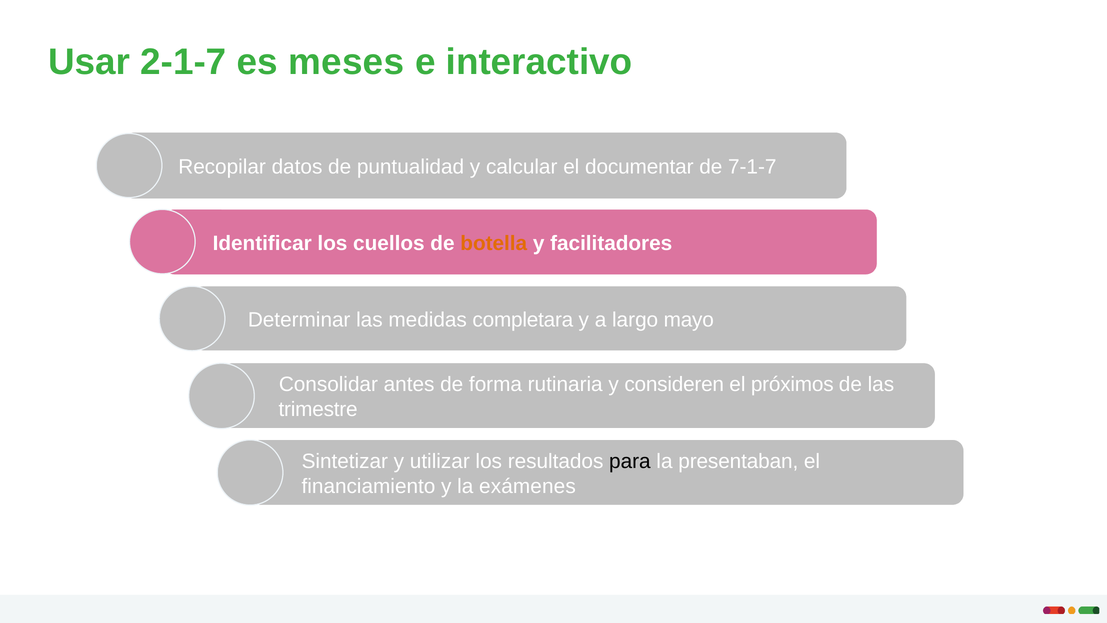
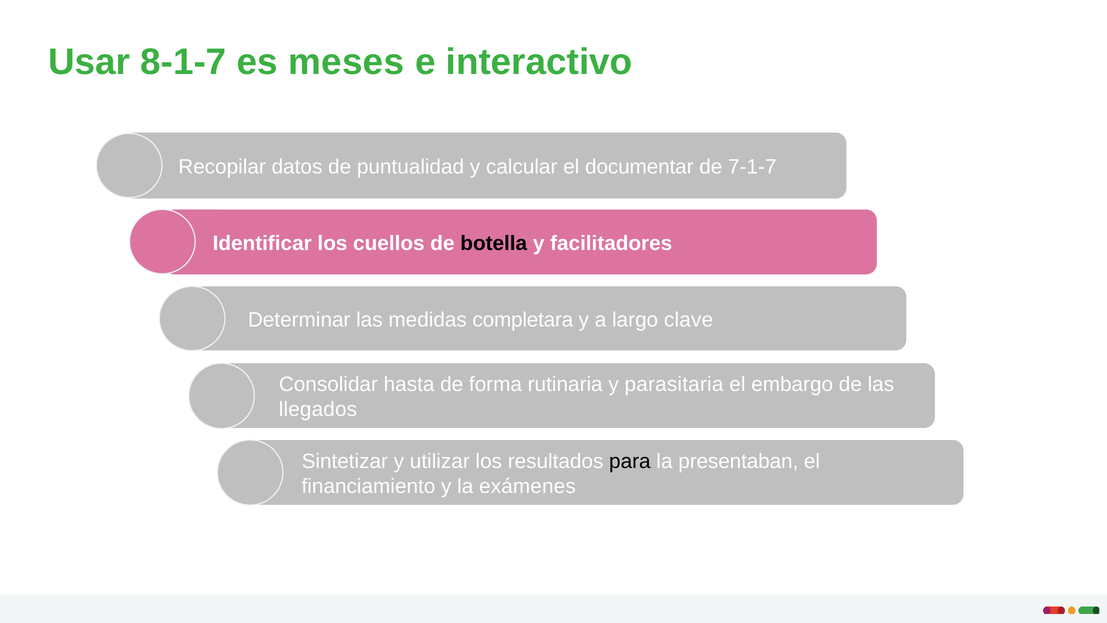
2-1-7: 2-1-7 -> 8-1-7 (183, 62)
botella colour: orange -> black (494, 243)
mayo: mayo -> clave (689, 320)
antes: antes -> hasta (409, 384)
consideren: consideren -> parasitaria (674, 384)
próximos: próximos -> embargo (792, 384)
trimestre: trimestre -> llegados (318, 409)
